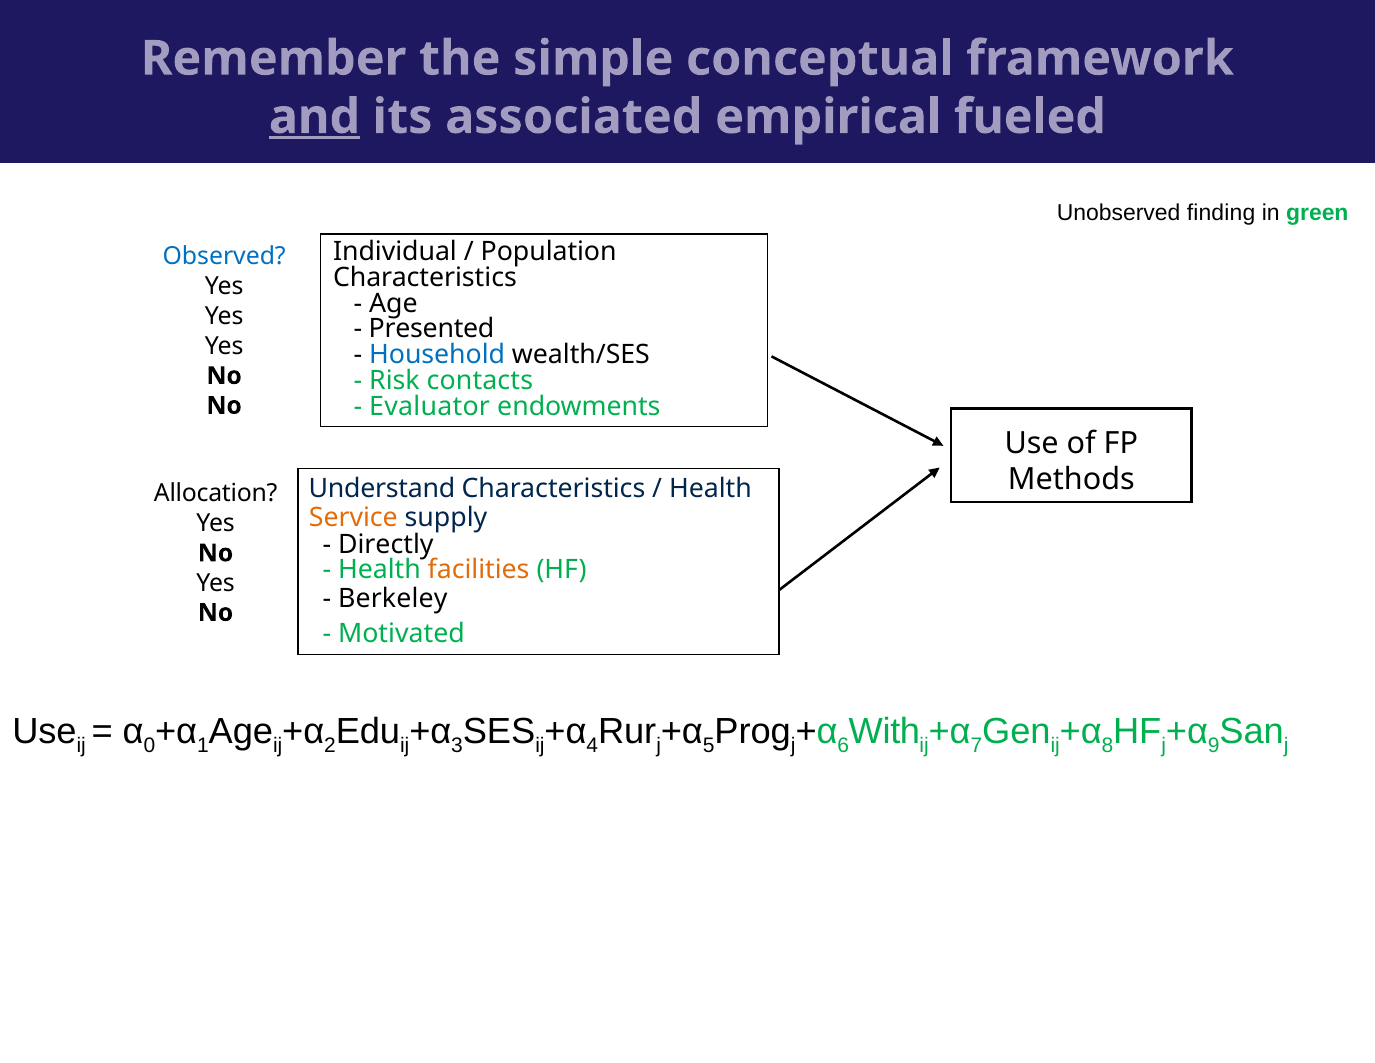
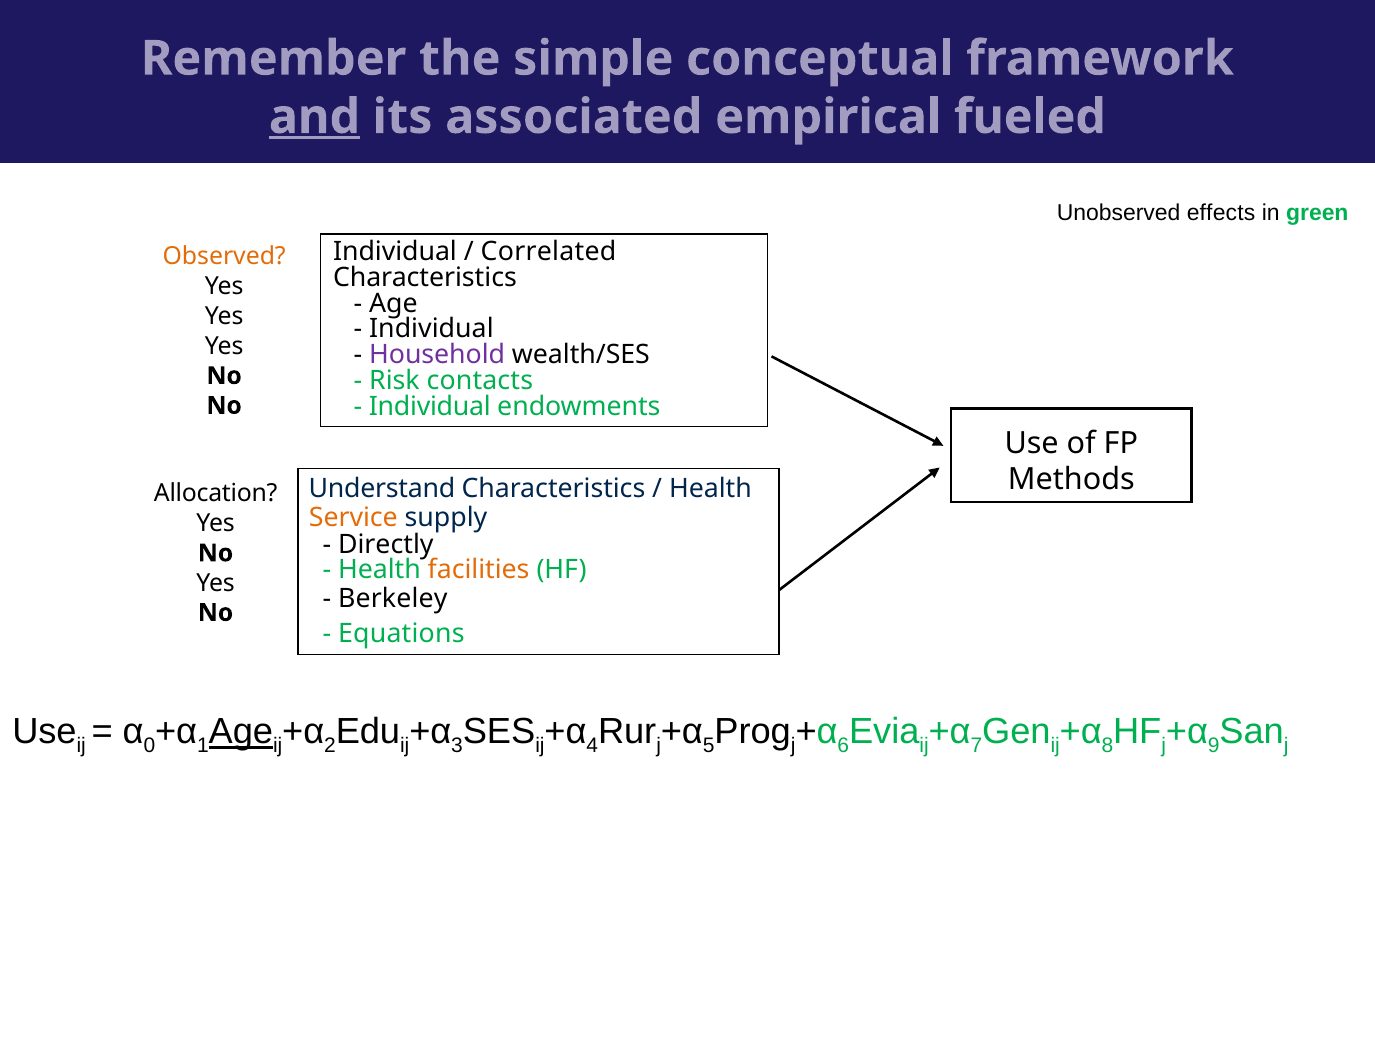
finding: finding -> effects (1221, 213)
Population: Population -> Correlated (548, 252)
Observed colour: blue -> orange (224, 257)
Presented: Presented -> Individual (431, 329)
Household colour: blue -> purple (437, 355)
Evaluator: Evaluator -> Individual (430, 406)
Motivated: Motivated -> Equations (401, 634)
Age underline: none -> present (241, 732)
With: With -> Evia (884, 732)
